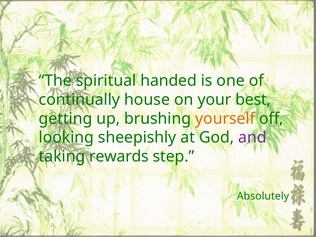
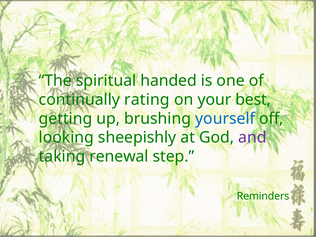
house: house -> rating (147, 100)
yourself colour: orange -> blue (225, 119)
rewards: rewards -> renewal (119, 156)
Absolutely: Absolutely -> Reminders (263, 196)
